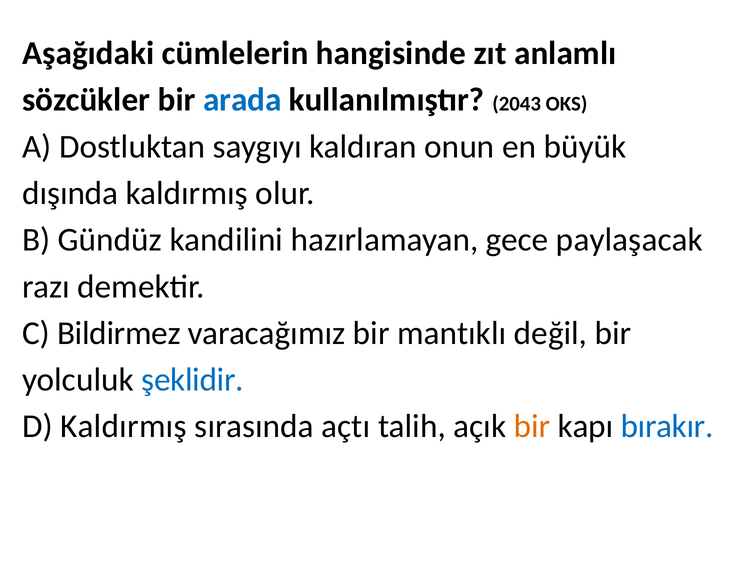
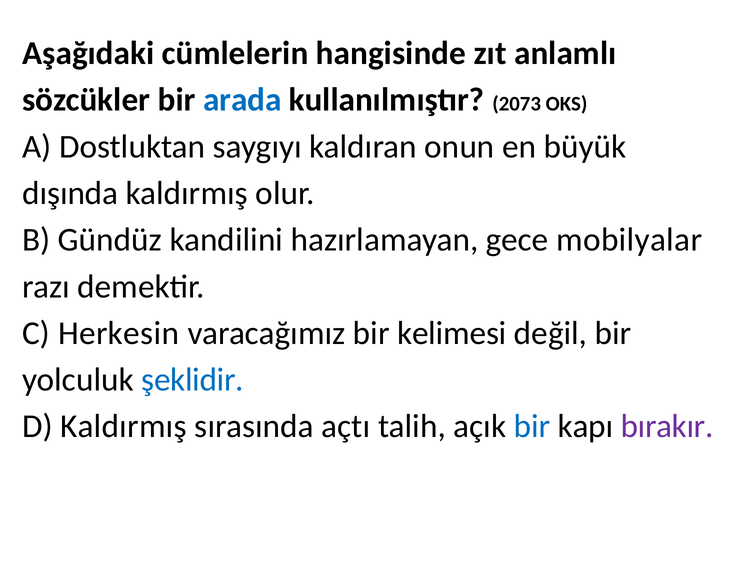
2043: 2043 -> 2073 (517, 104)
paylaşacak: paylaşacak -> mobilyalar (629, 240)
Bildirmez: Bildirmez -> Herkesin (119, 333)
mantıklı: mantıklı -> kelimesi (452, 333)
bir colour: orange -> blue (532, 426)
bırakır colour: blue -> purple (667, 426)
